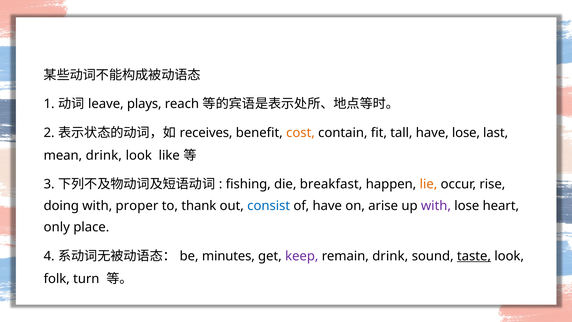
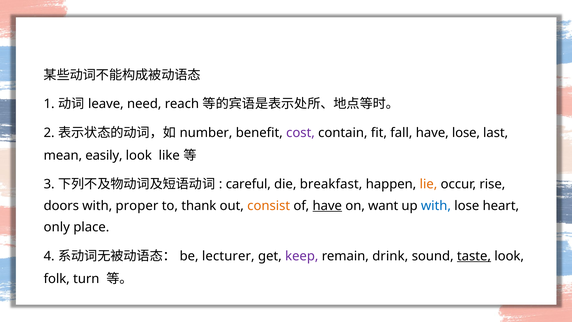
plays: plays -> need (144, 104)
receives: receives -> number (206, 133)
cost colour: orange -> purple (300, 133)
tall: tall -> fall (401, 133)
mean drink: drink -> easily (104, 155)
fishing: fishing -> careful (248, 184)
doing: doing -> doors (61, 206)
consist colour: blue -> orange (269, 206)
have underline: none -> present (327, 206)
arise: arise -> want (383, 206)
with colour: purple -> blue (436, 206)
minutes: minutes -> lecturer (228, 256)
